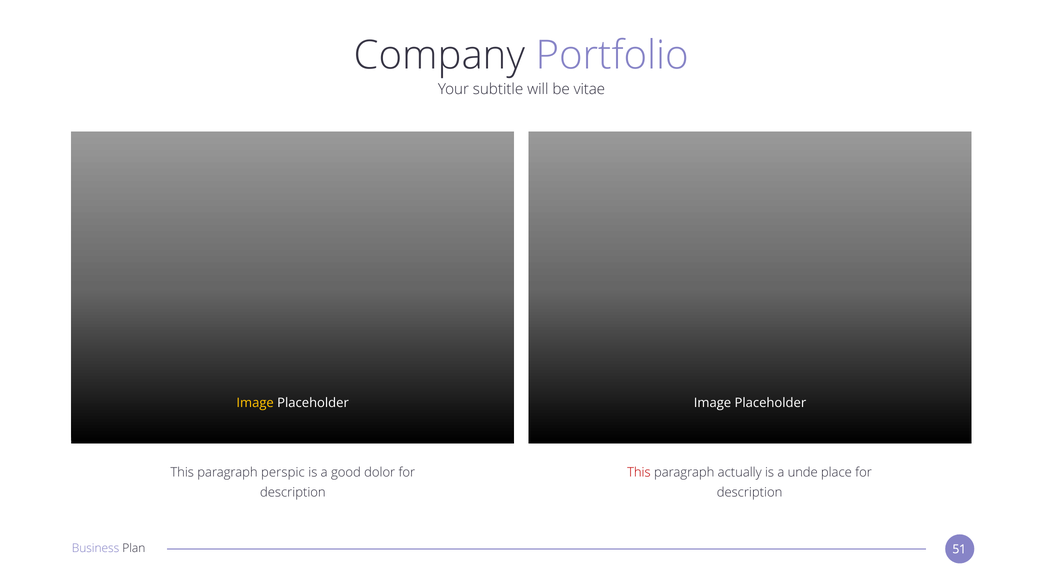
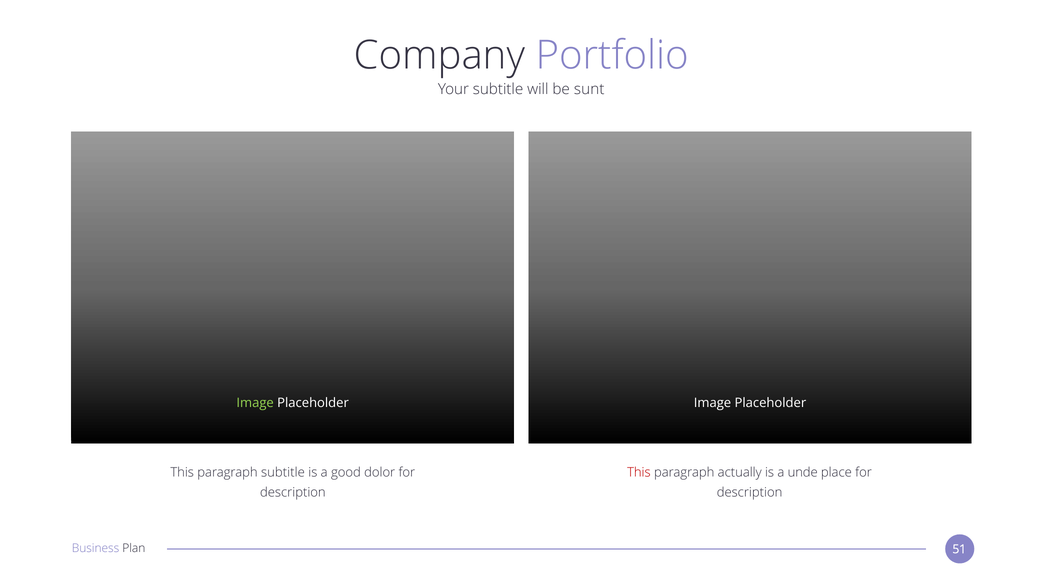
vitae: vitae -> sunt (589, 90)
Image colour: yellow -> light green (255, 403)
paragraph perspic: perspic -> subtitle (283, 473)
